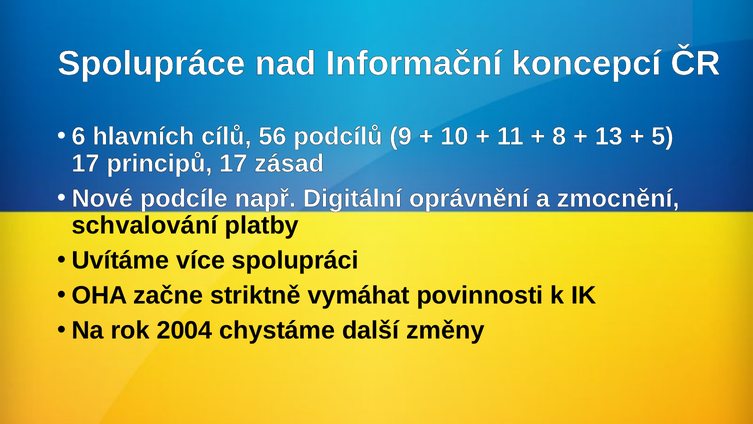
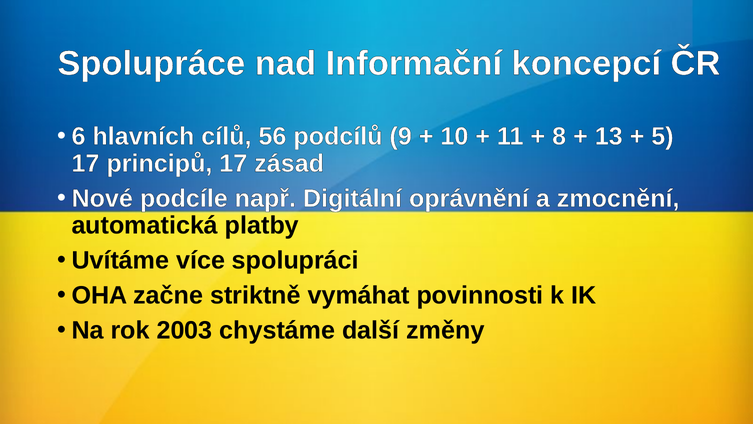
schvalování: schvalování -> automatická (145, 225)
2004: 2004 -> 2003 (185, 330)
